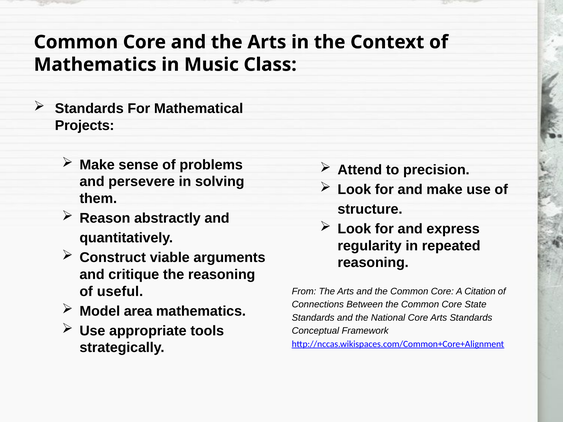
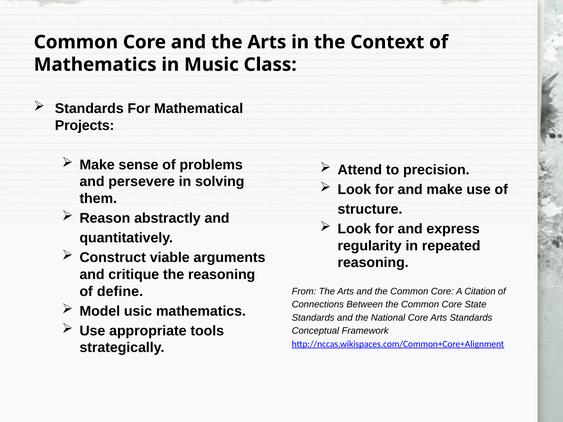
useful: useful -> define (120, 292)
area: area -> usic (138, 311)
